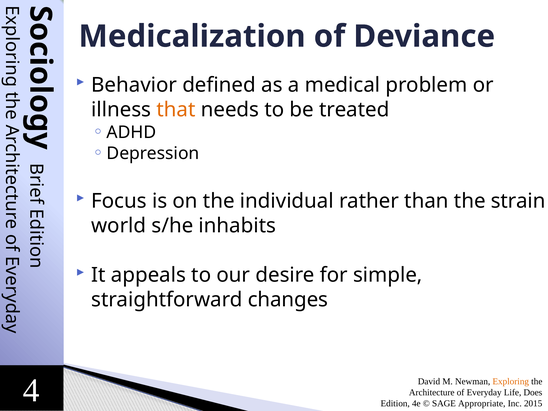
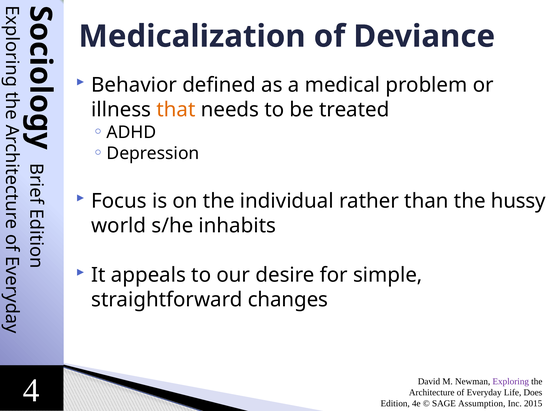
strain: strain -> hussy (518, 201)
Exploring colour: orange -> purple (511, 382)
Appropriate: Appropriate -> Assumption (482, 403)
